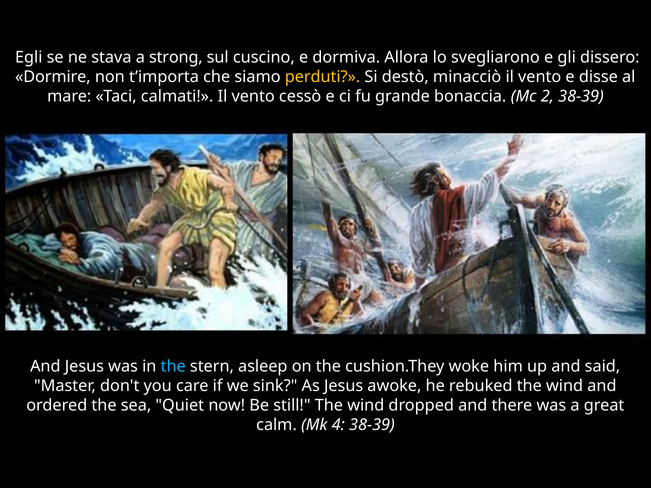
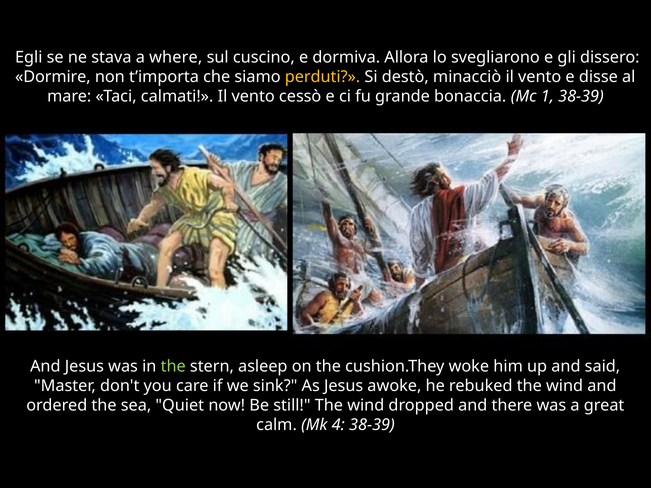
strong: strong -> where (176, 57)
2: 2 -> 1 (547, 97)
the colour: light blue -> light green (173, 367)
